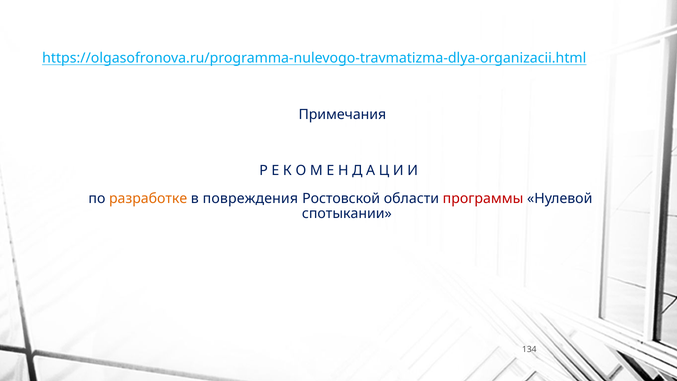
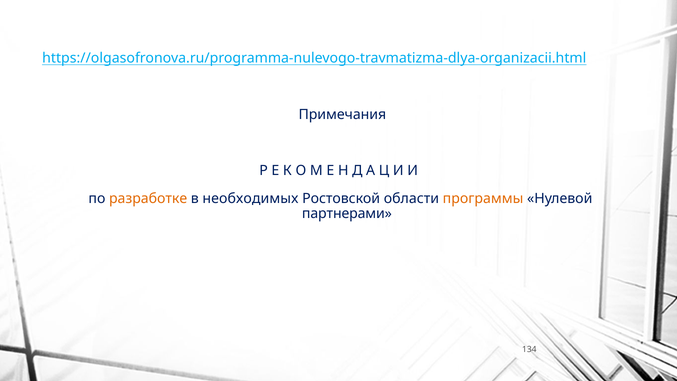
повреждения: повреждения -> необходимых (250, 198)
программы colour: red -> orange (483, 198)
спотыкании: спотыкании -> партнерами (347, 214)
